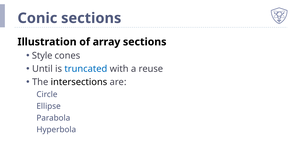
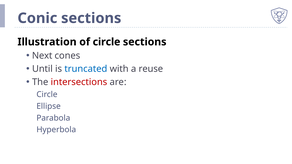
of array: array -> circle (107, 42)
Style: Style -> Next (42, 56)
intersections colour: black -> red (79, 82)
